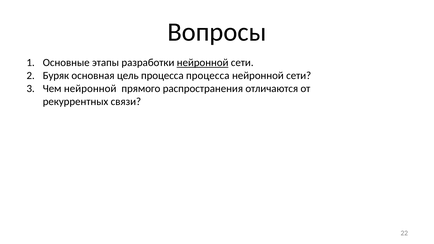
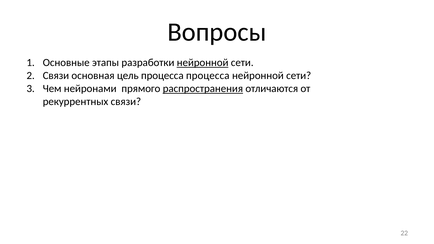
Буряк: Буряк -> Связи (56, 76)
Чем нейронной: нейронной -> нейронами (90, 89)
распространения underline: none -> present (203, 89)
